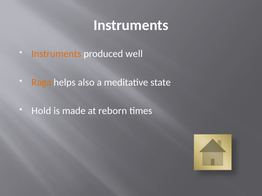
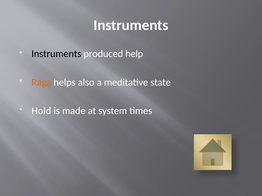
Instruments colour: orange -> black (56, 54)
well: well -> help (134, 54)
reborn: reborn -> system (113, 111)
